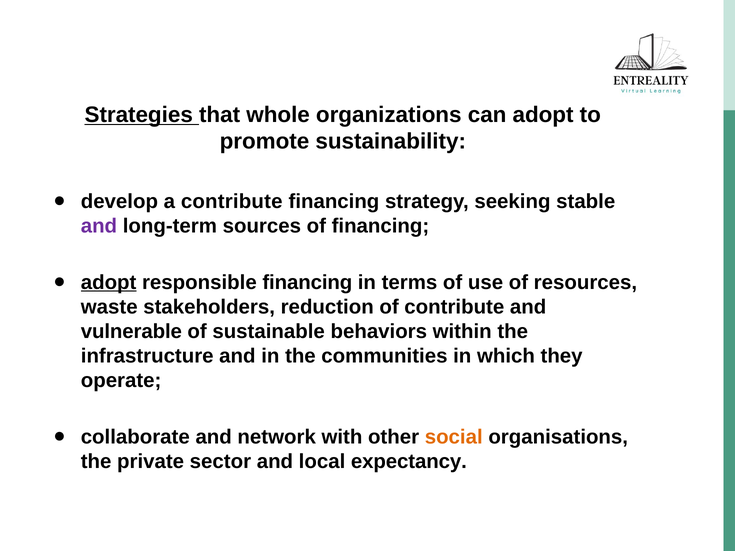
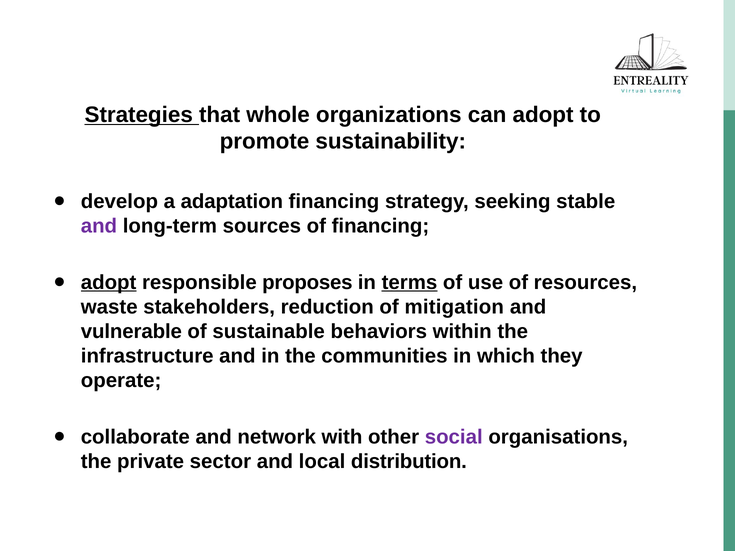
a contribute: contribute -> adaptation (232, 201)
responsible financing: financing -> proposes (307, 282)
terms underline: none -> present (409, 282)
of contribute: contribute -> mitigation (454, 307)
social colour: orange -> purple (454, 437)
expectancy: expectancy -> distribution (409, 462)
